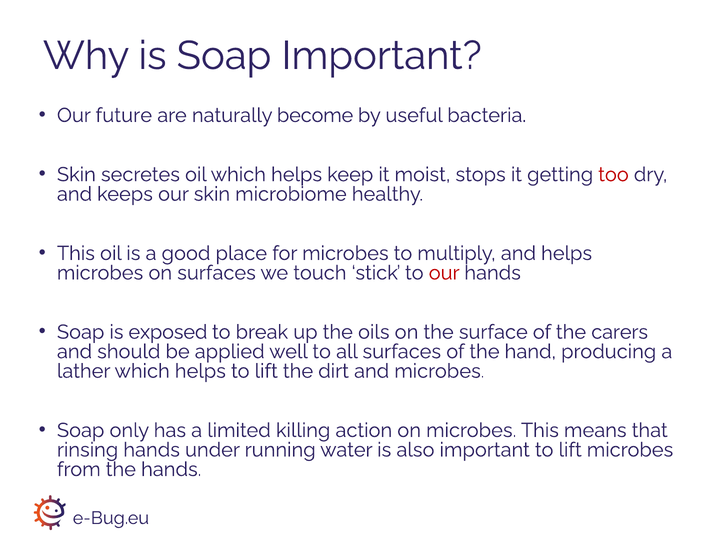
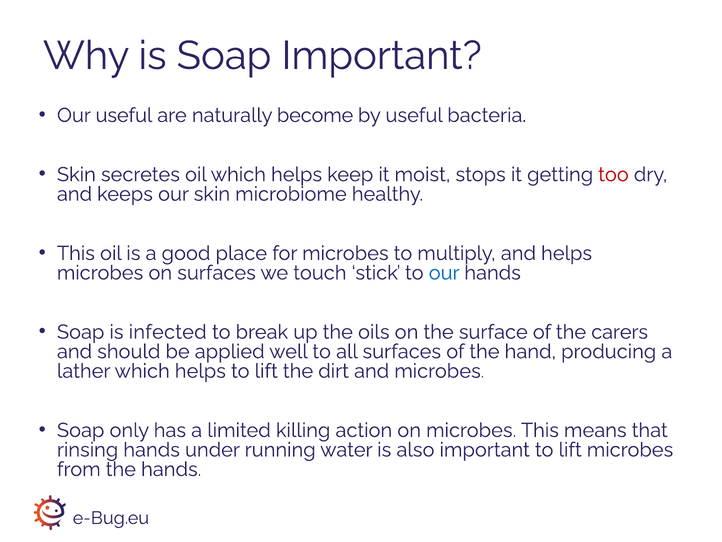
Our future: future -> useful (124, 115)
our colour: red -> blue (444, 273)
exposed: exposed -> infected (168, 332)
